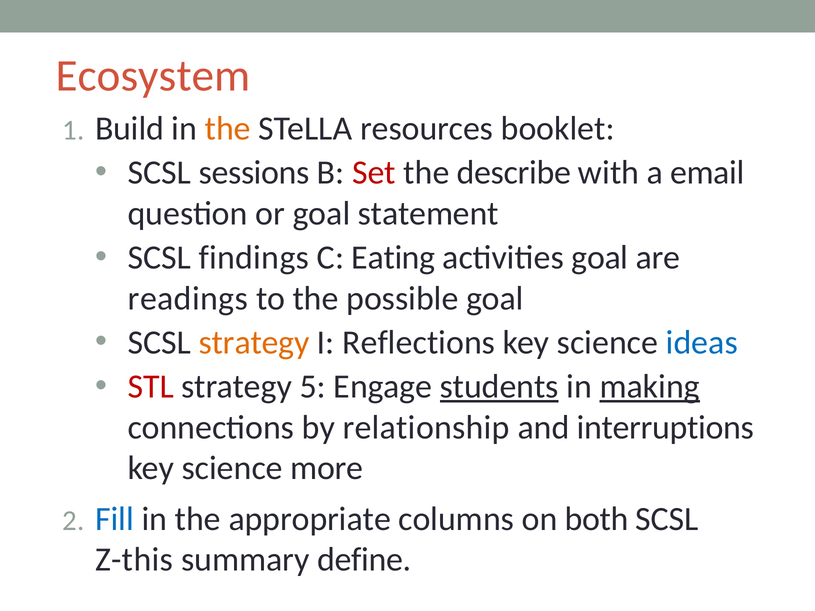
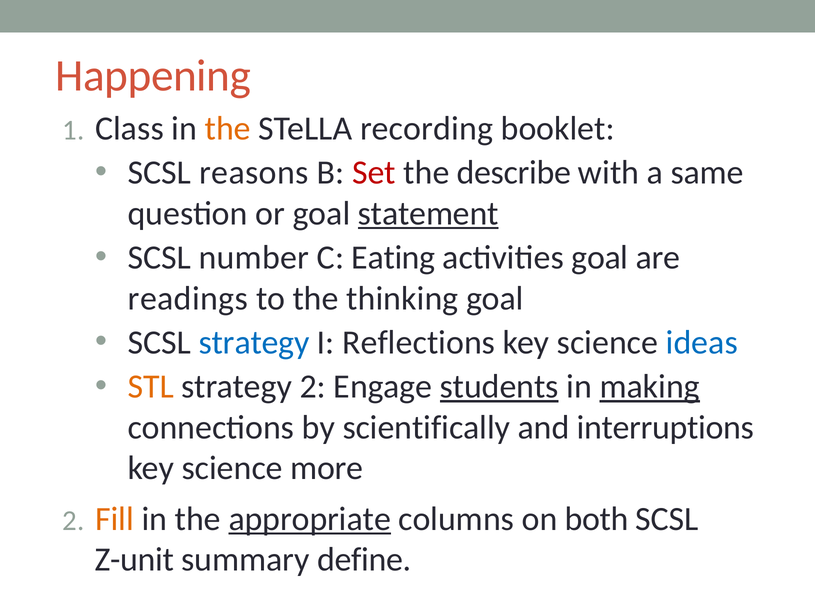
Ecosystem: Ecosystem -> Happening (153, 76)
Build: Build -> Class (129, 129)
resources: resources -> recording (427, 129)
sessions: sessions -> reasons (254, 173)
email: email -> same (707, 173)
statement underline: none -> present (428, 214)
findings: findings -> number (254, 258)
possible: possible -> thinking (402, 298)
strategy colour: orange -> blue (254, 343)
STL colour: red -> orange (151, 387)
strategy 5: 5 -> 2 (313, 387)
relationship: relationship -> scientifically (426, 428)
Fill colour: blue -> orange (114, 519)
appropriate underline: none -> present (310, 519)
Z-this: Z-this -> Z-unit (134, 560)
